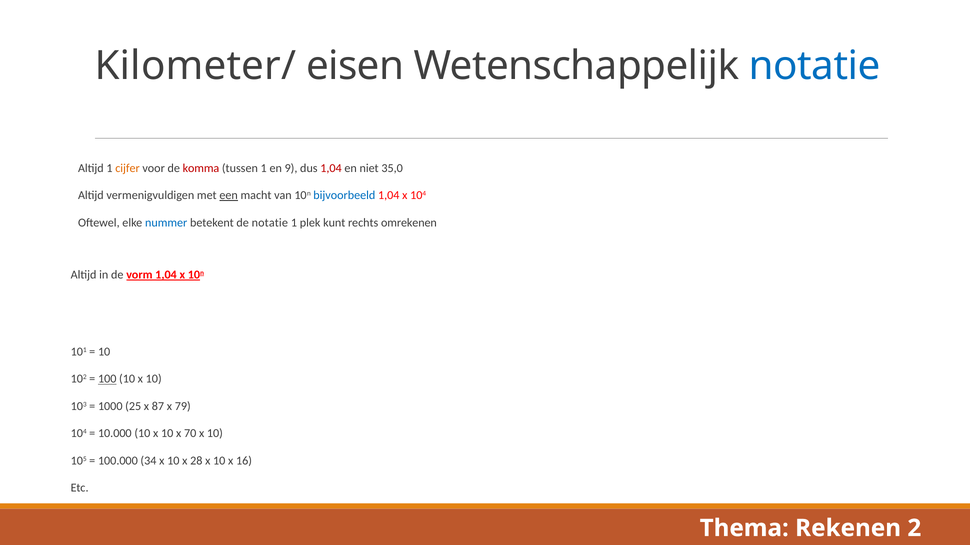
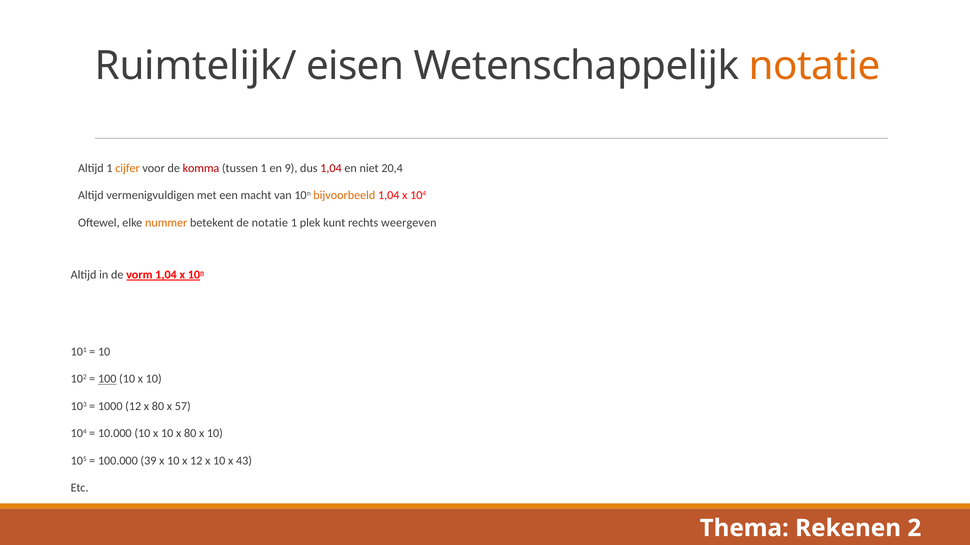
Kilometer/: Kilometer/ -> Ruimtelijk/ (196, 66)
notatie colour: blue -> orange (815, 66)
35,0: 35,0 -> 20,4 (392, 168)
een underline: present -> none (229, 196)
bijvoorbeeld colour: blue -> orange (344, 196)
nummer colour: blue -> orange (166, 223)
omrekenen: omrekenen -> weergeven (409, 223)
1000 25: 25 -> 12 (133, 407)
87: 87 -> 80 (158, 407)
79: 79 -> 57 (183, 407)
10 x 70: 70 -> 80 (190, 434)
34: 34 -> 39 (148, 461)
x 28: 28 -> 12 (196, 461)
16: 16 -> 43 (244, 461)
